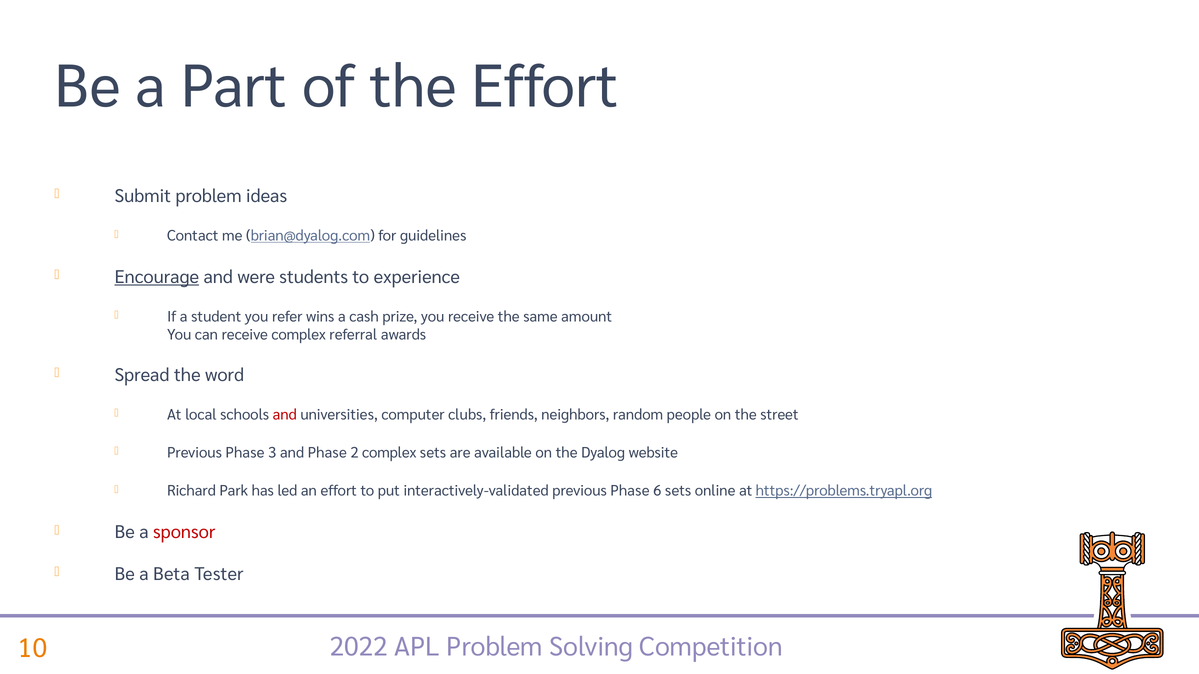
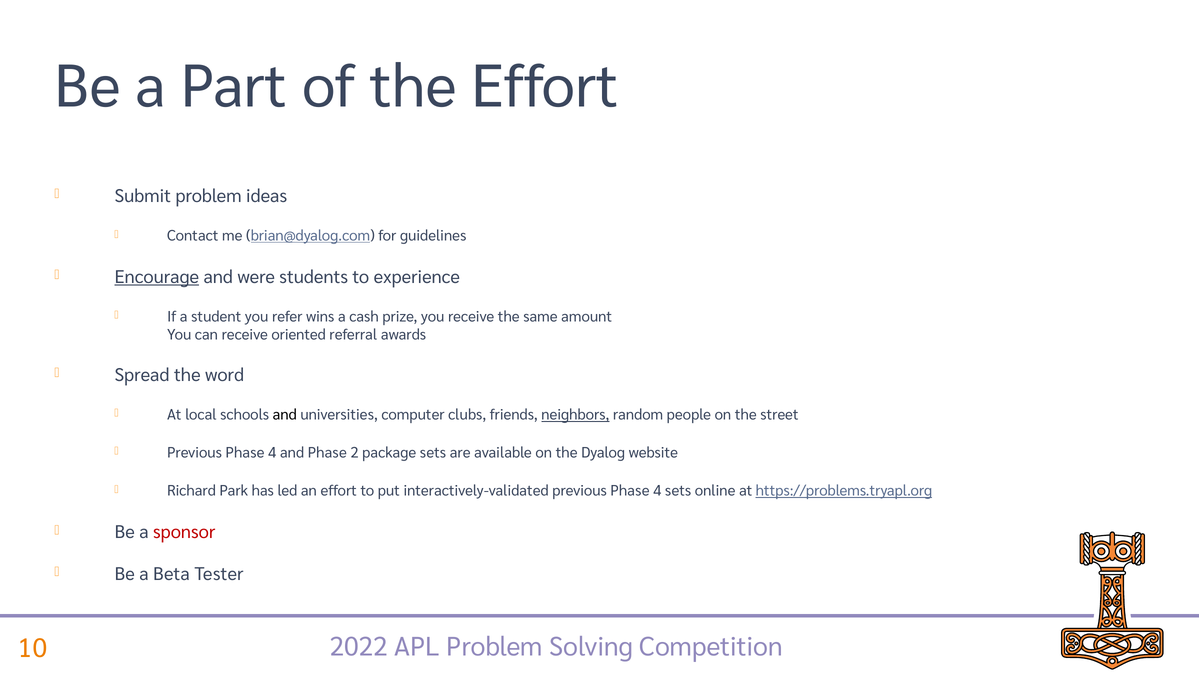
receive complex: complex -> oriented (299, 335)
and colour: red -> black (285, 415)
neighbors underline: none -> present (575, 415)
3: 3 -> 4 (272, 453)
2 complex: complex -> package (389, 453)
interactively-validated previous Phase 6: 6 -> 4 (657, 491)
